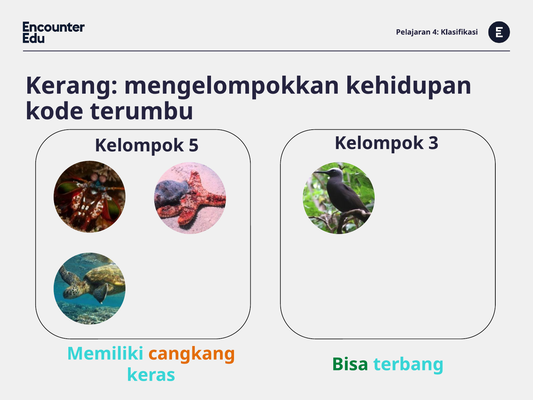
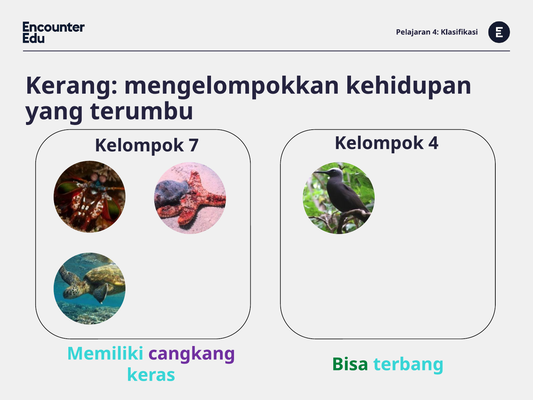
kode: kode -> yang (54, 111)
Kelompok 3: 3 -> 4 (433, 143)
5: 5 -> 7 (194, 145)
cangkang colour: orange -> purple (192, 353)
